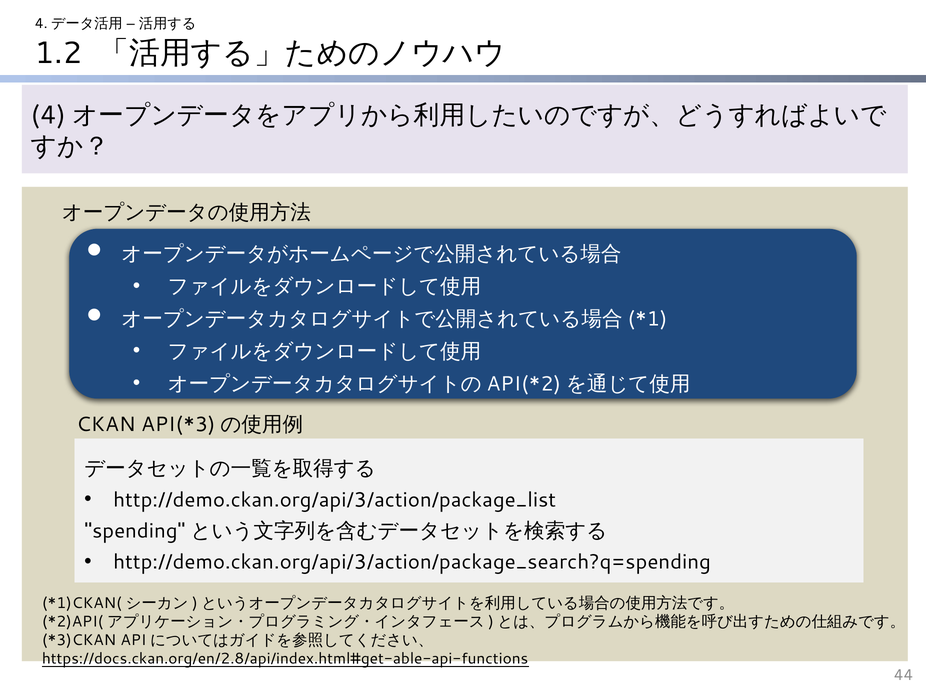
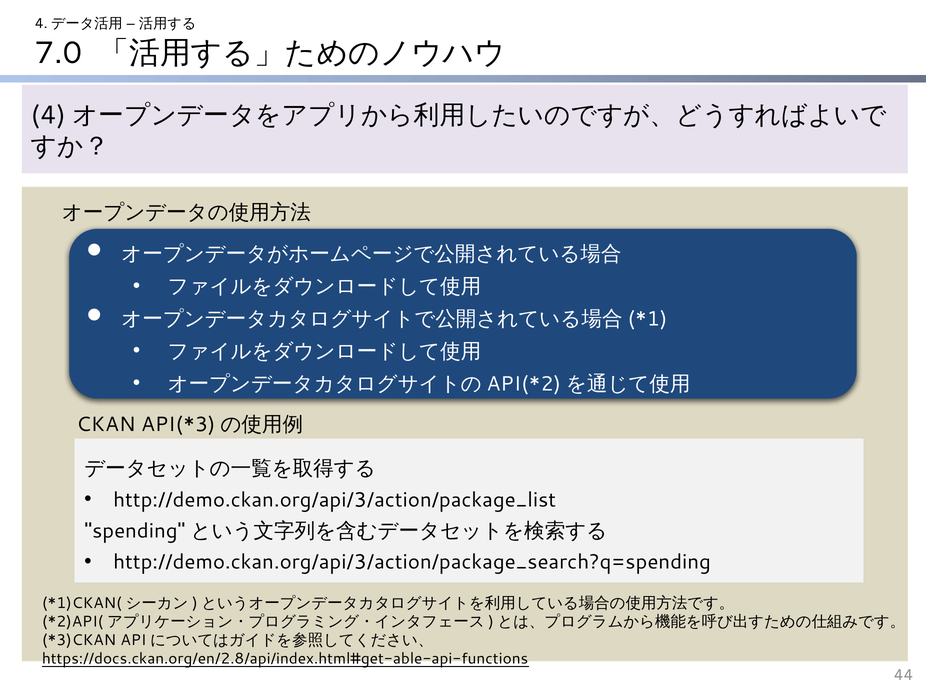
1.2: 1.2 -> 7.0 (59, 53)
